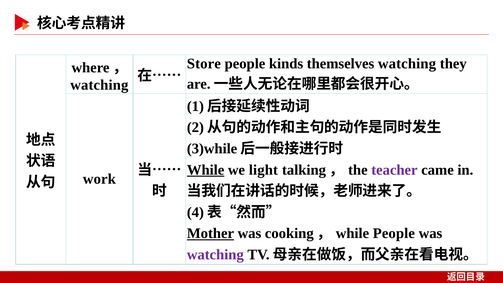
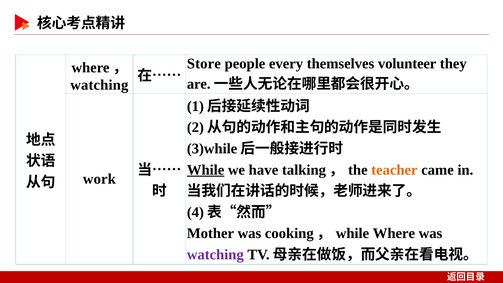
kinds: kinds -> every (286, 64)
themselves watching: watching -> volunteer (407, 64)
light: light -> have (263, 170)
teacher colour: purple -> orange (394, 170)
Mother underline: present -> none (210, 233)
while People: People -> Where (394, 233)
